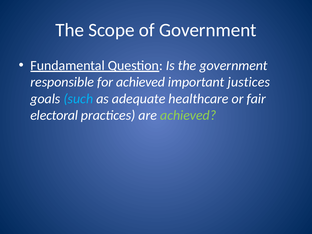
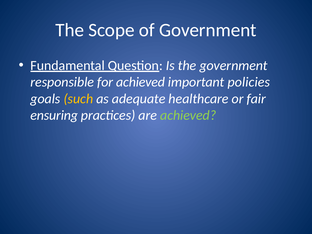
justices: justices -> policies (249, 82)
such colour: light blue -> yellow (78, 99)
electoral: electoral -> ensuring (54, 115)
